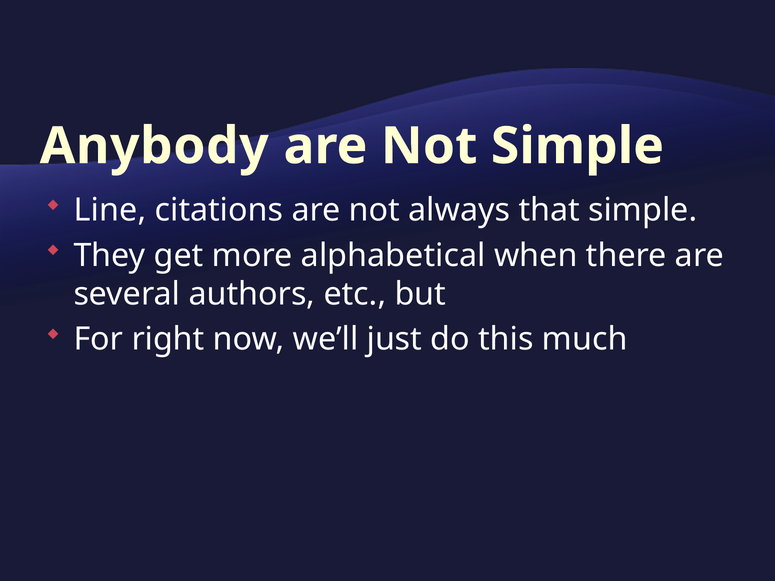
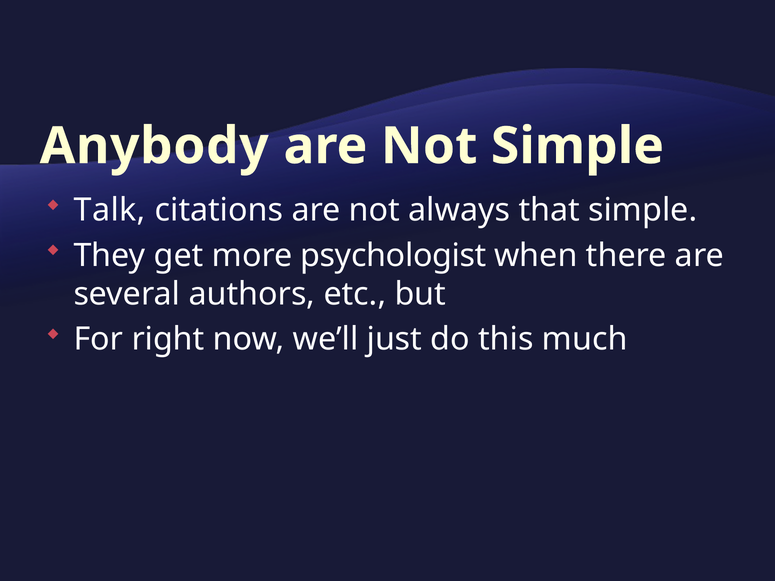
Line: Line -> Talk (110, 210)
alphabetical: alphabetical -> psychologist (393, 255)
